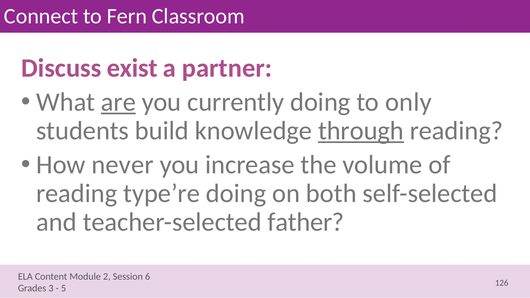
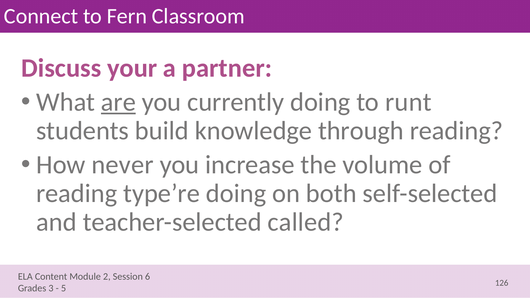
exist: exist -> your (132, 68)
only: only -> runt (408, 102)
through underline: present -> none (361, 131)
father: father -> called (306, 222)
